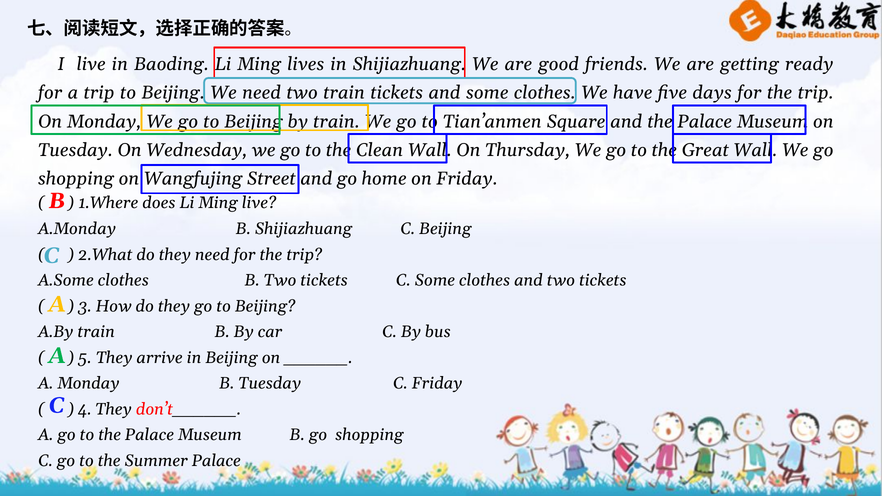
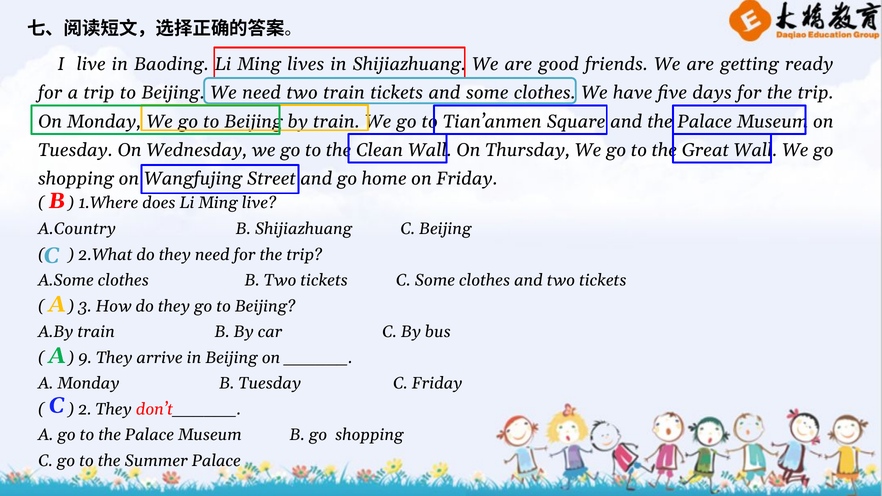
A.Monday: A.Monday -> A.Country (77, 229)
5: 5 -> 9 (85, 358)
4: 4 -> 2 (85, 409)
